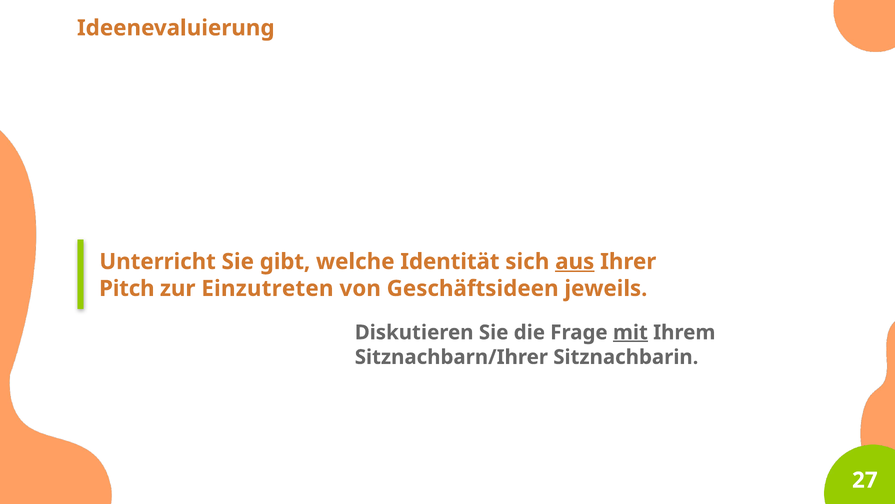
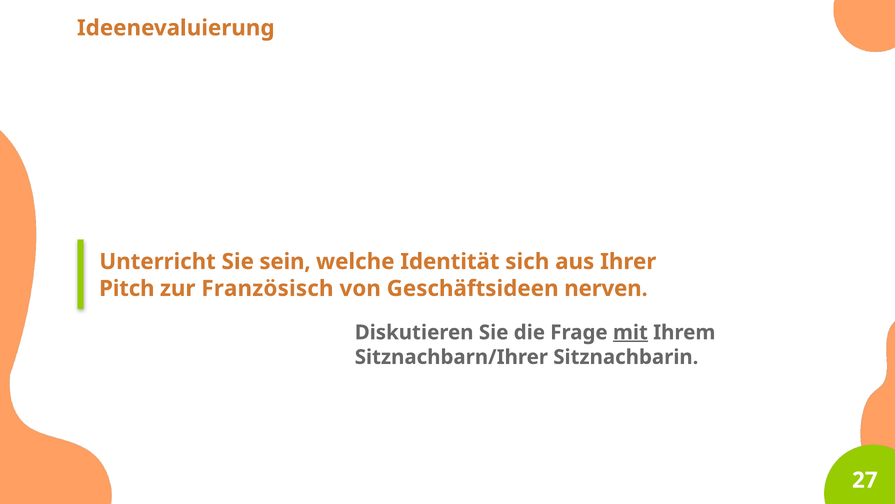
gibt: gibt -> sein (285, 261)
aus underline: present -> none (575, 261)
Einzutreten: Einzutreten -> Französisch (267, 288)
jeweils: jeweils -> nerven (606, 288)
